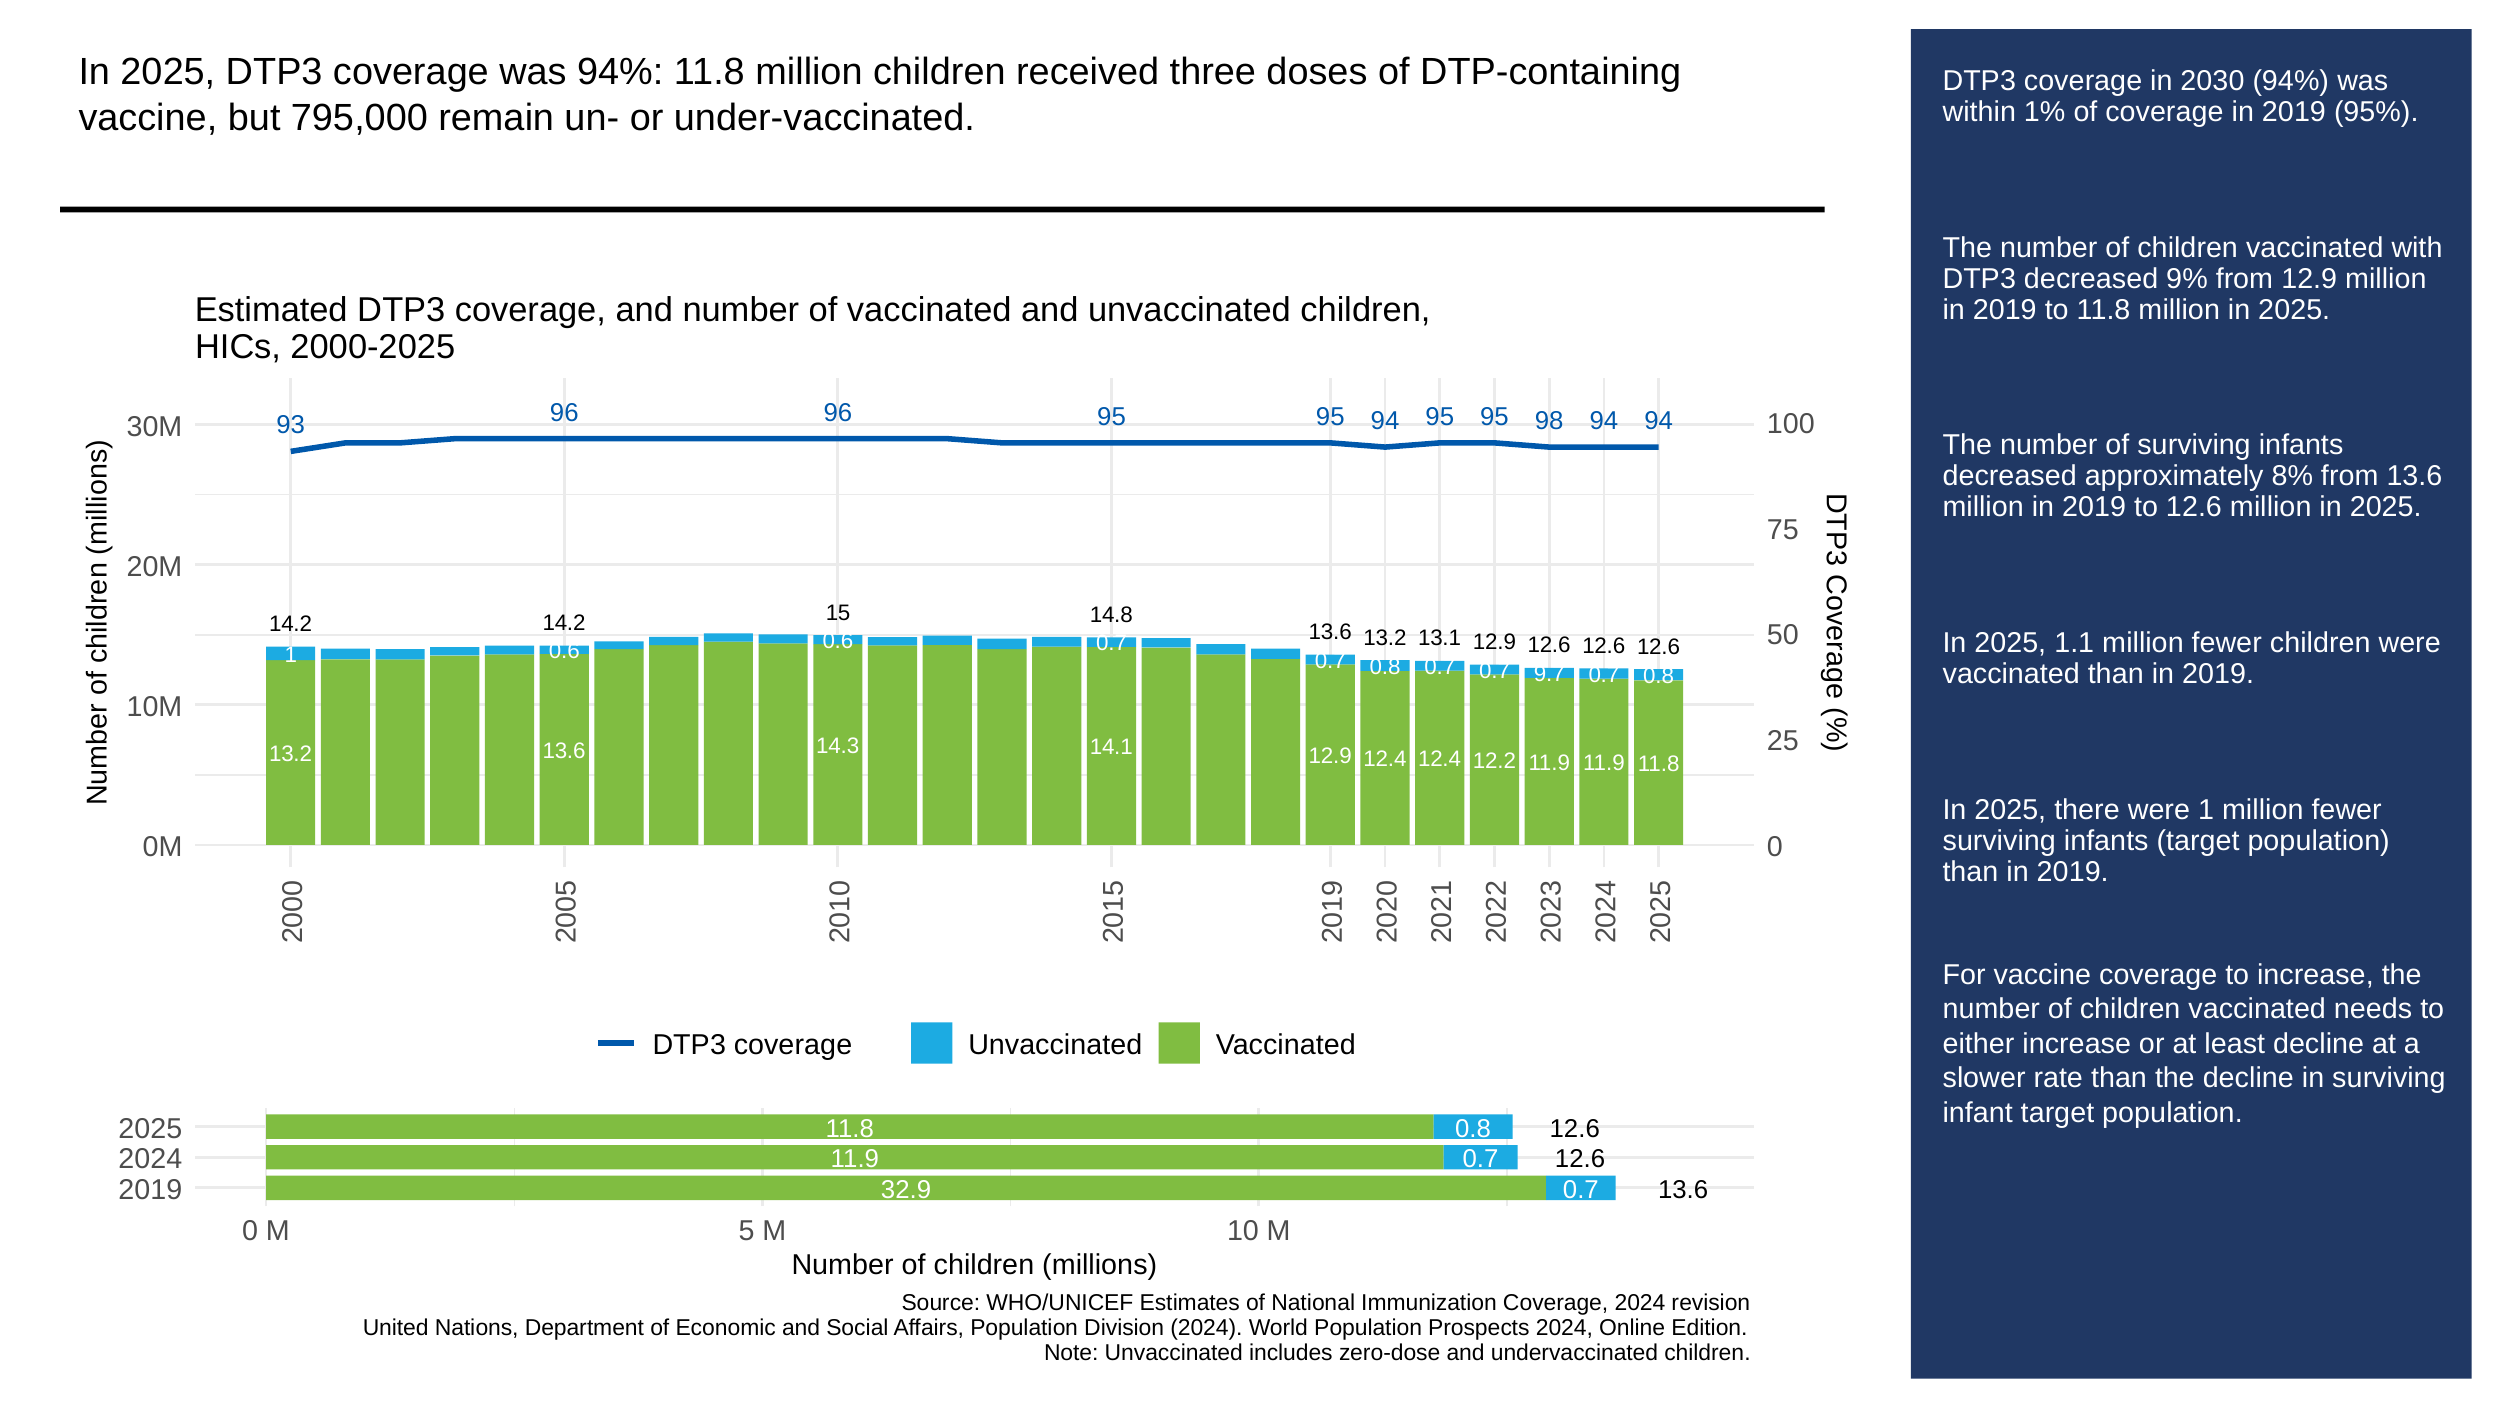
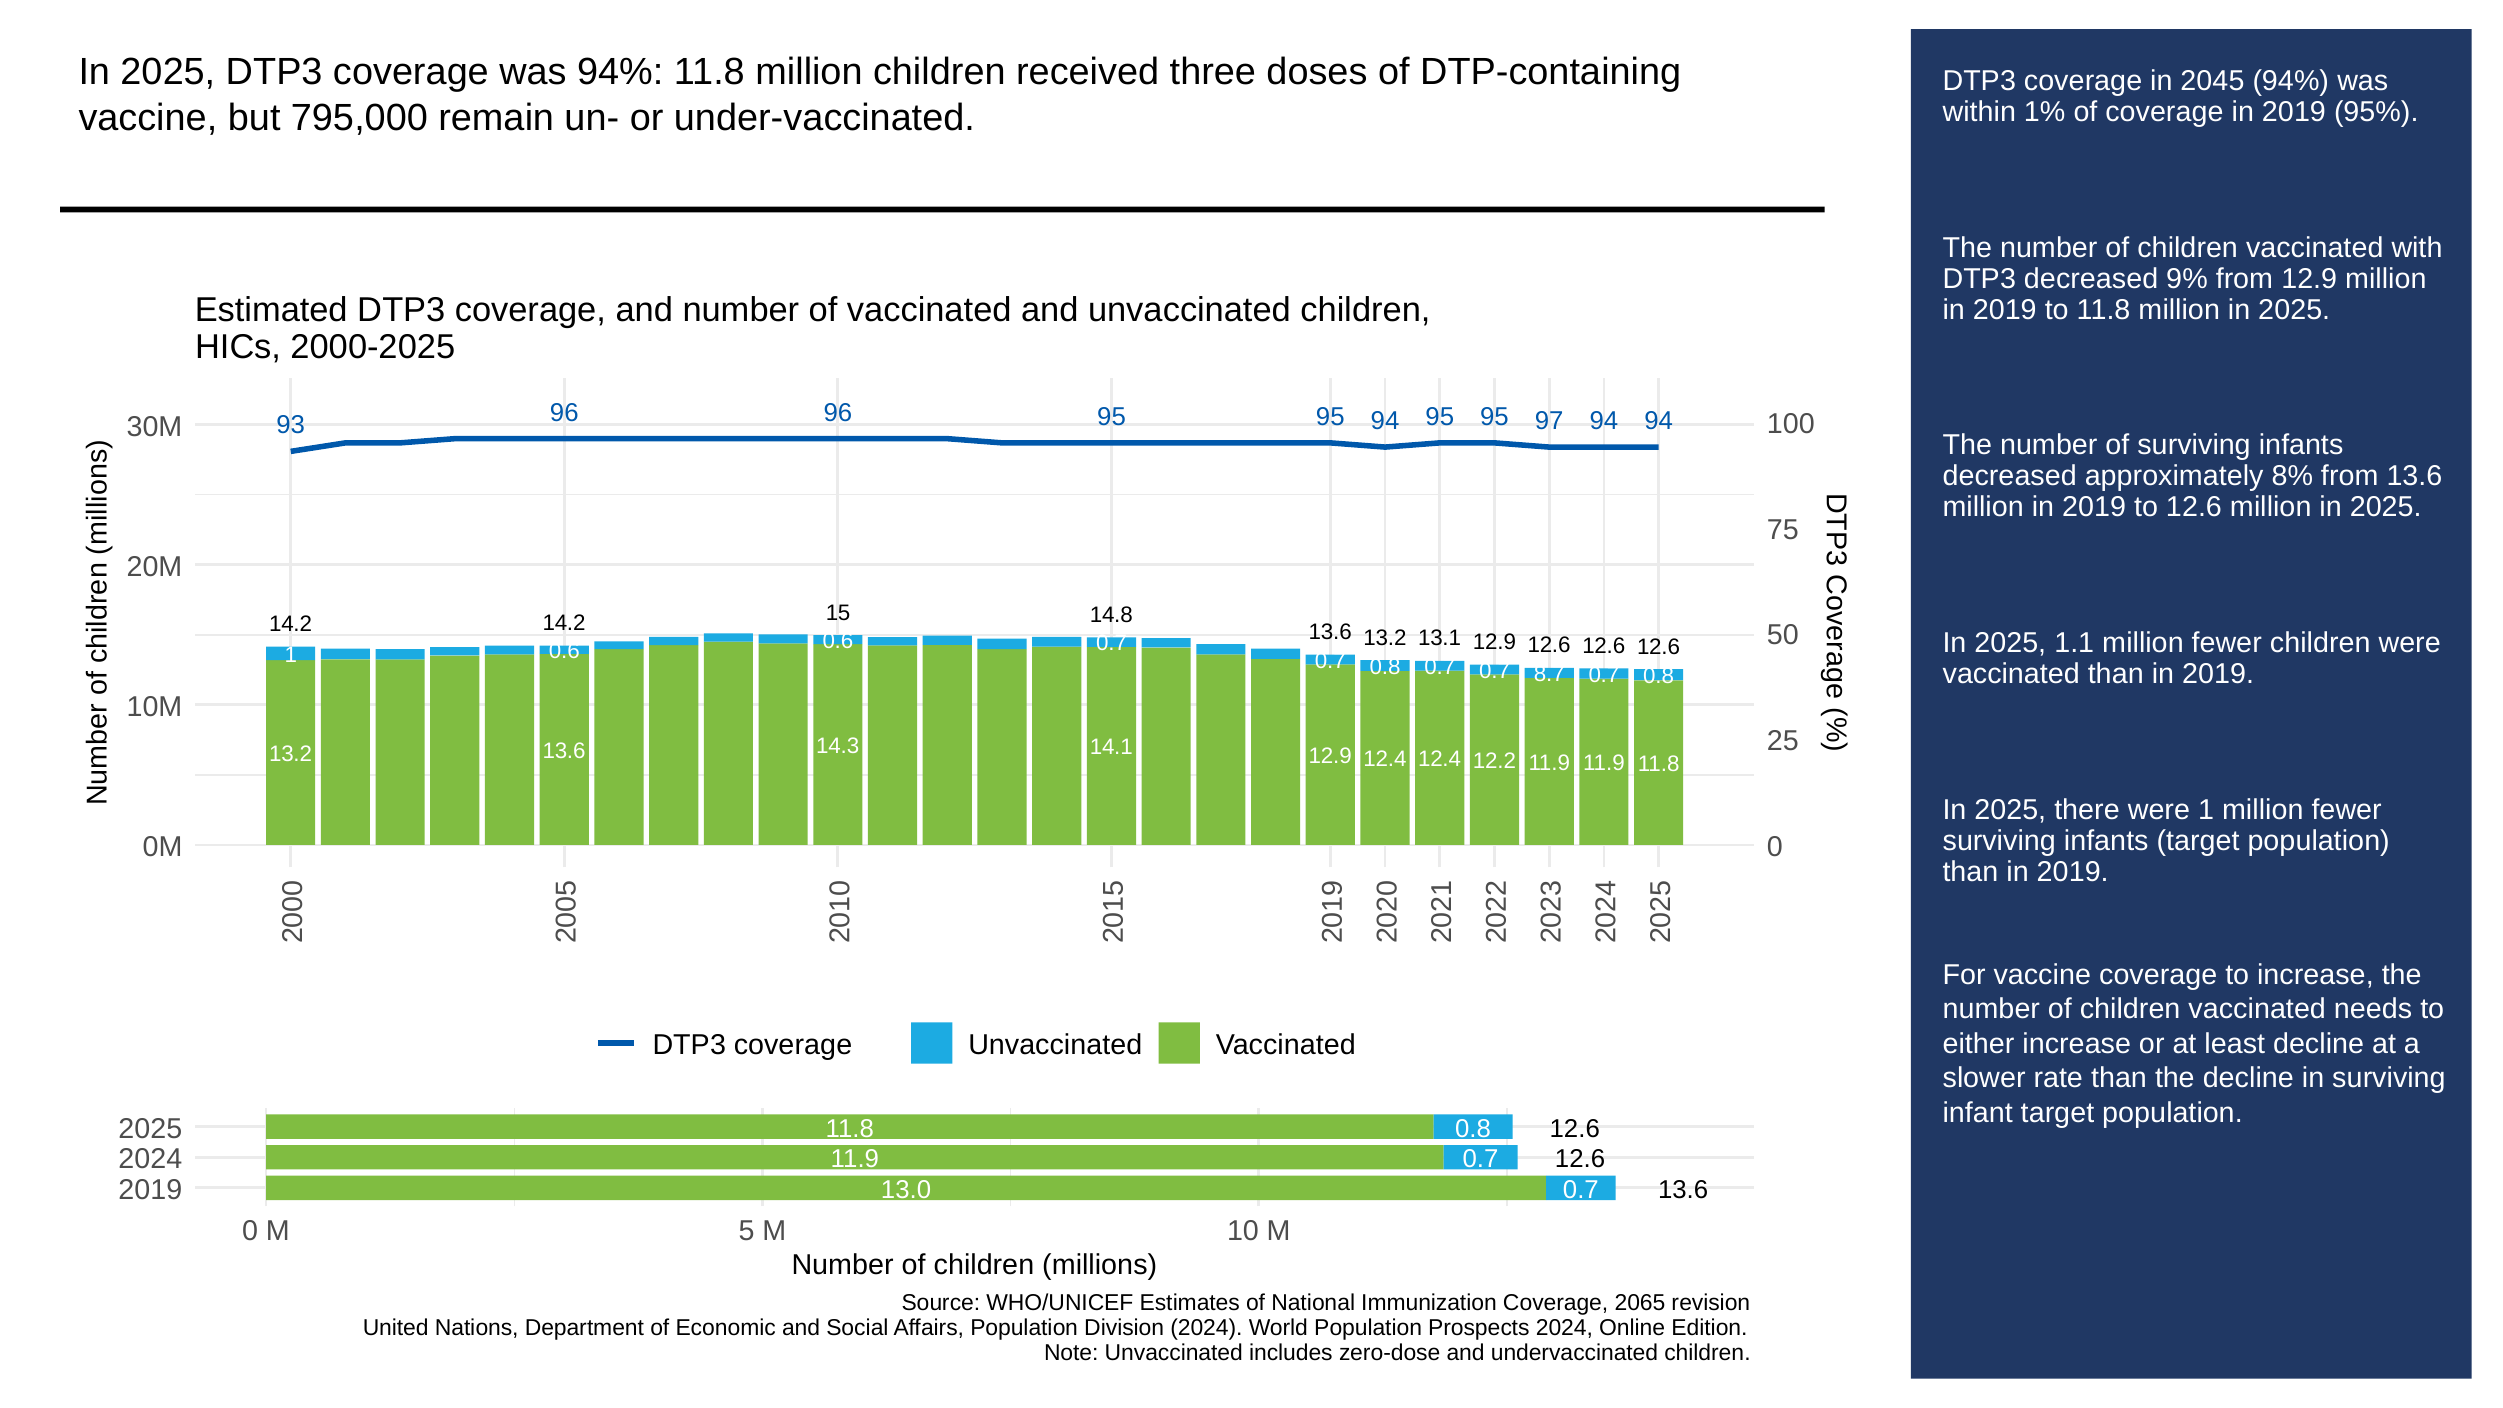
2030: 2030 -> 2045 (2212, 81)
98: 98 -> 97 (1549, 421)
9.7: 9.7 -> 8.7 (1549, 674)
32.9: 32.9 -> 13.0 (906, 1190)
Coverage 2024: 2024 -> 2065 (1640, 1303)
